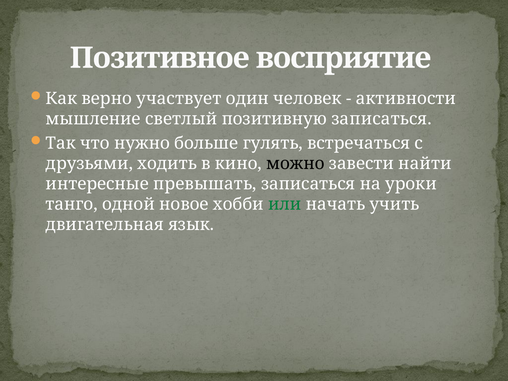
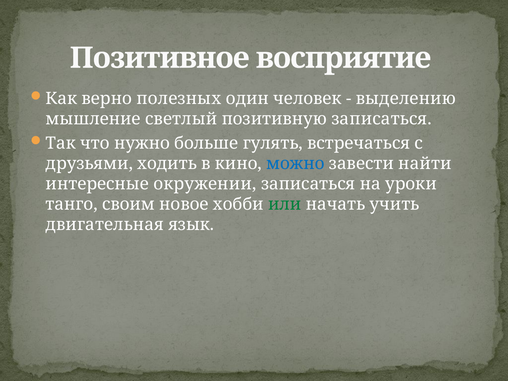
участвует: участвует -> полезных (179, 99)
активности: активности -> выделению (406, 99)
можно colour: black -> blue (295, 164)
превышать: превышать -> окружении (205, 184)
одной: одной -> своим (128, 204)
